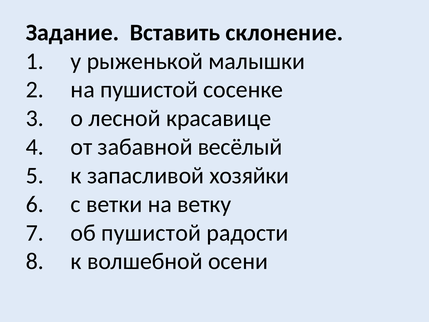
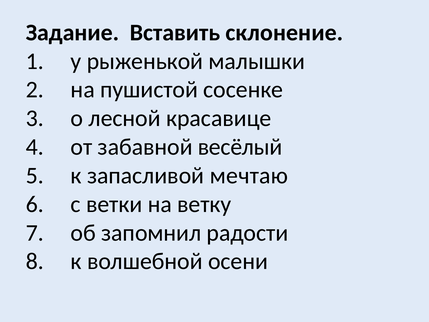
хозяйки: хозяйки -> мечтаю (249, 175)
об пушистой: пушистой -> запомнил (151, 233)
